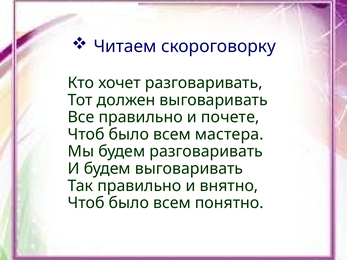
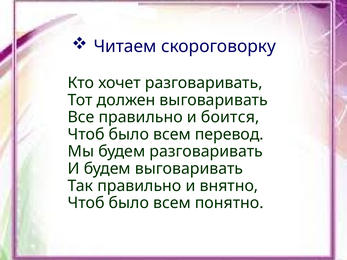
почете: почете -> боится (230, 117)
мастера: мастера -> перевод (229, 134)
